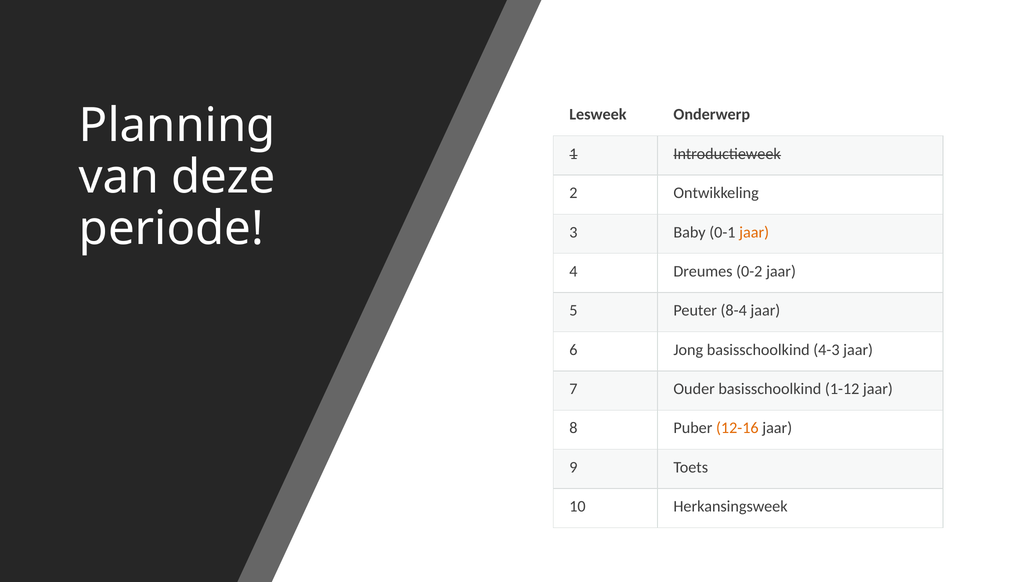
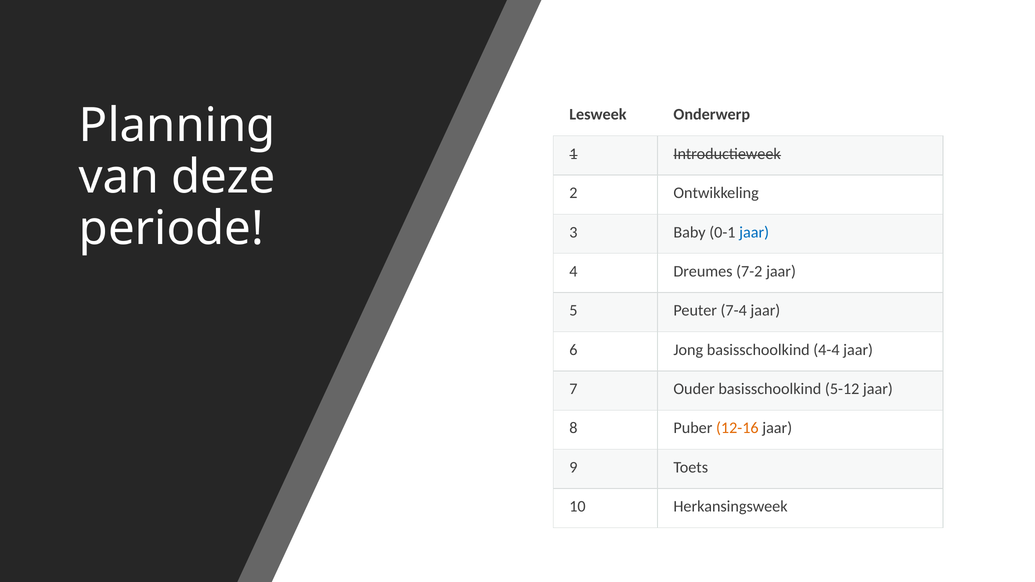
jaar colour: orange -> blue (754, 232)
0-2: 0-2 -> 7-2 (749, 271)
8-4: 8-4 -> 7-4 (734, 311)
4-3: 4-3 -> 4-4 (826, 350)
1-12: 1-12 -> 5-12 (842, 389)
